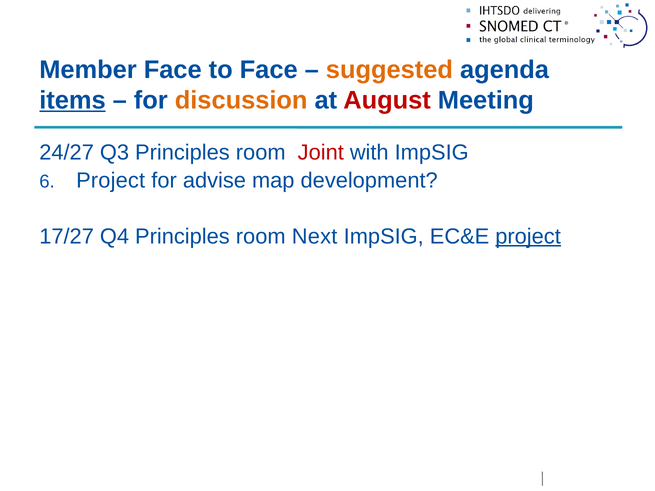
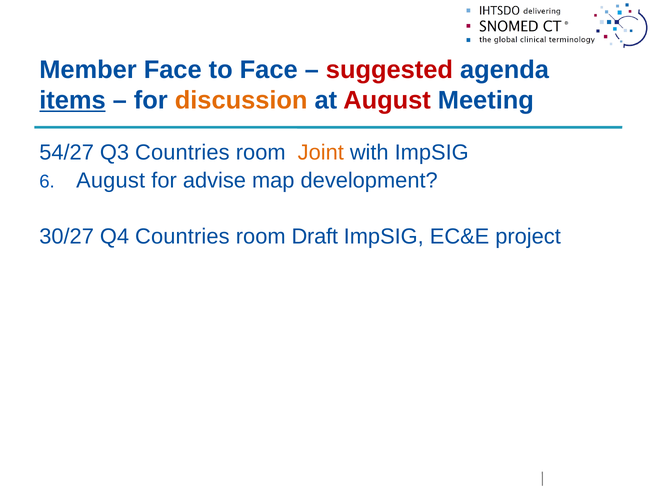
suggested colour: orange -> red (389, 70)
24/27: 24/27 -> 54/27 (67, 152)
Q3 Principles: Principles -> Countries (182, 152)
Joint colour: red -> orange (321, 152)
Project: Project -> August (111, 180)
17/27: 17/27 -> 30/27 (67, 236)
Q4 Principles: Principles -> Countries (182, 236)
Next: Next -> Draft (315, 236)
project underline: present -> none (528, 236)
